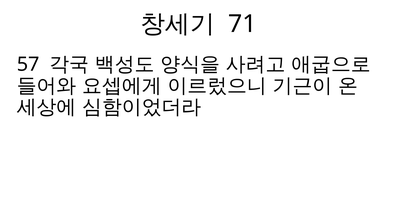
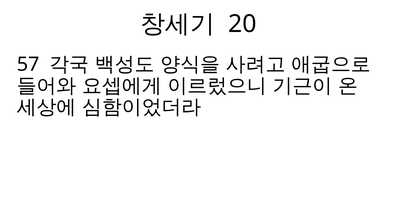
71: 71 -> 20 (242, 24)
